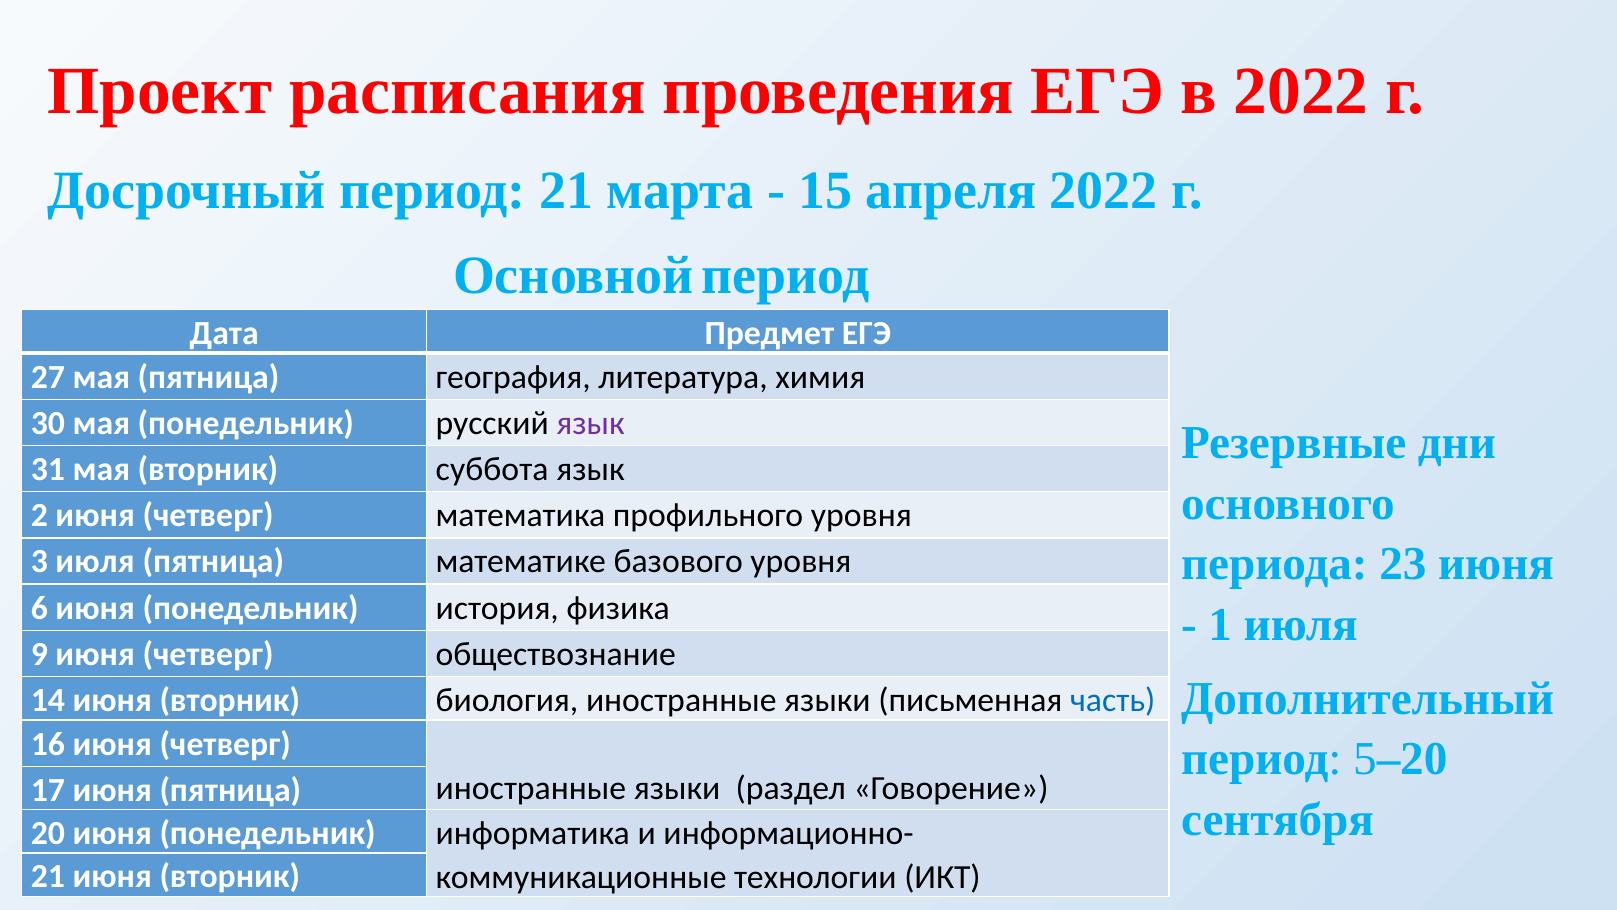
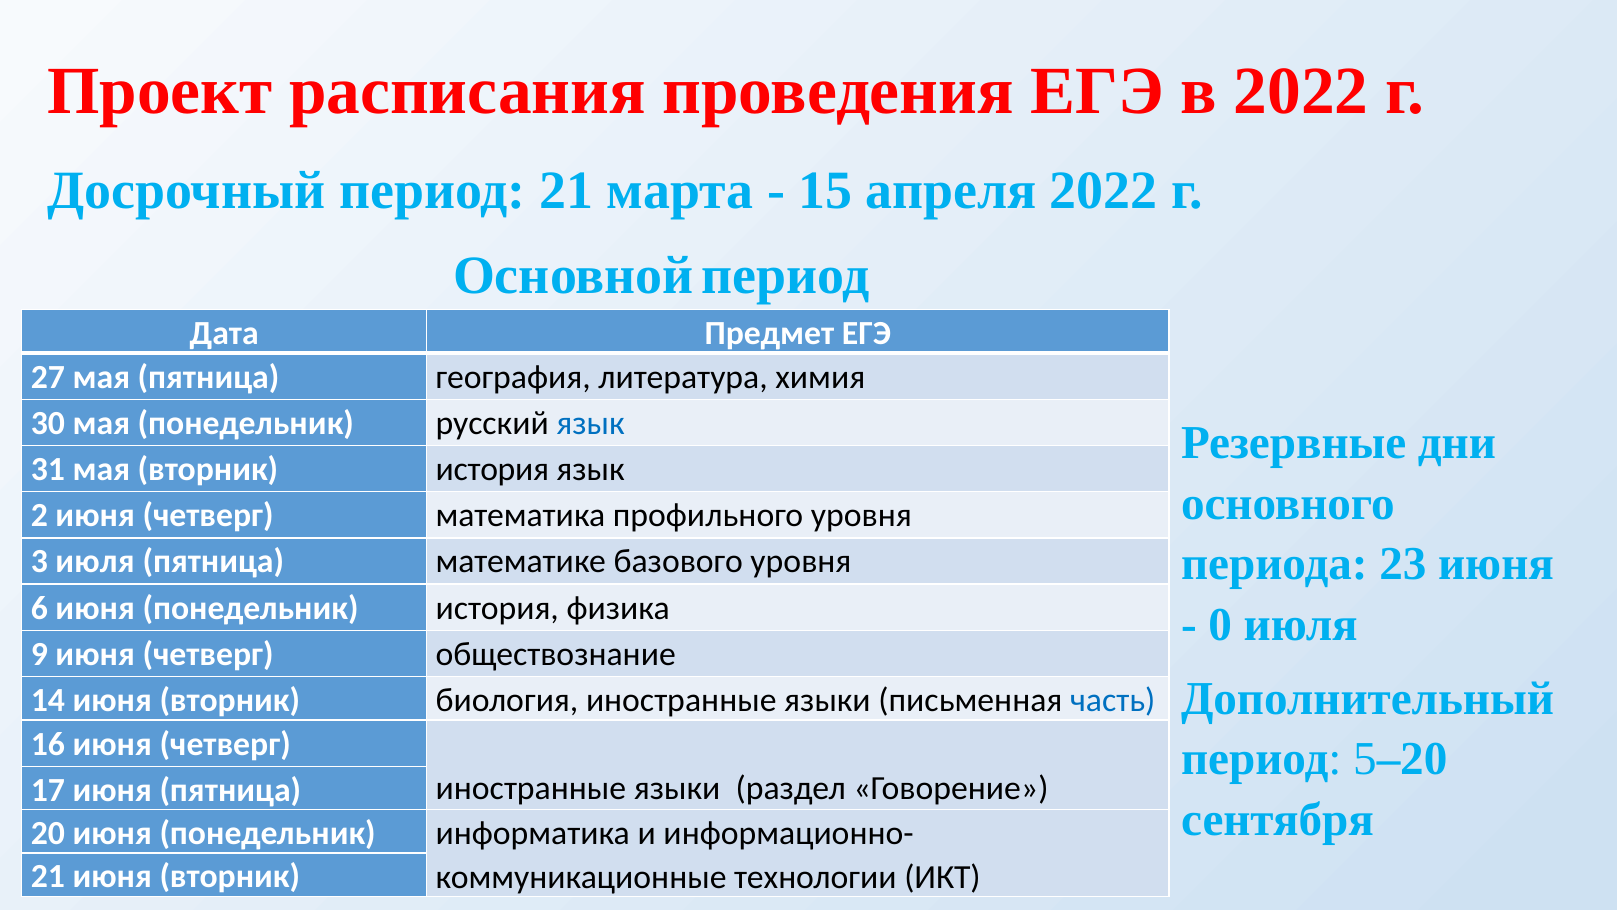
язык colour: purple -> blue (591, 423)
вторник суббота: суббота -> история (492, 469)
1: 1 -> 0 (1220, 624)
